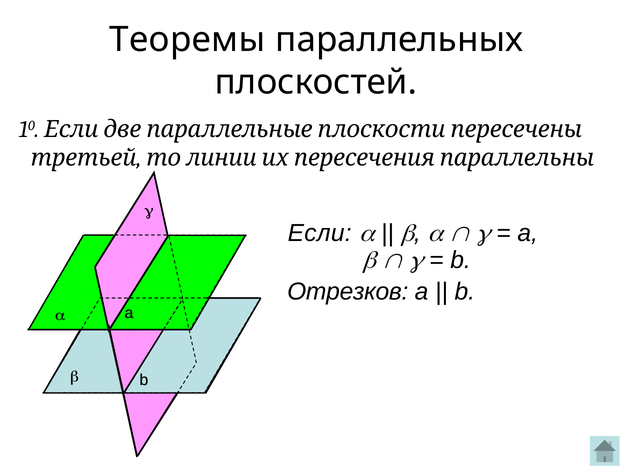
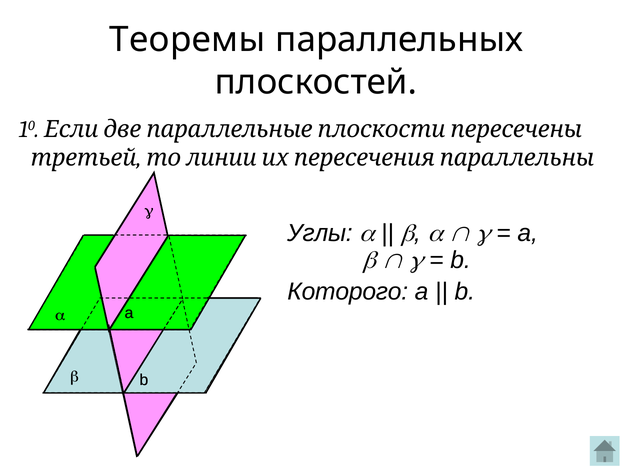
Если: Если -> Углы (320, 233)
Отрезков: Отрезков -> Которого (348, 291)
